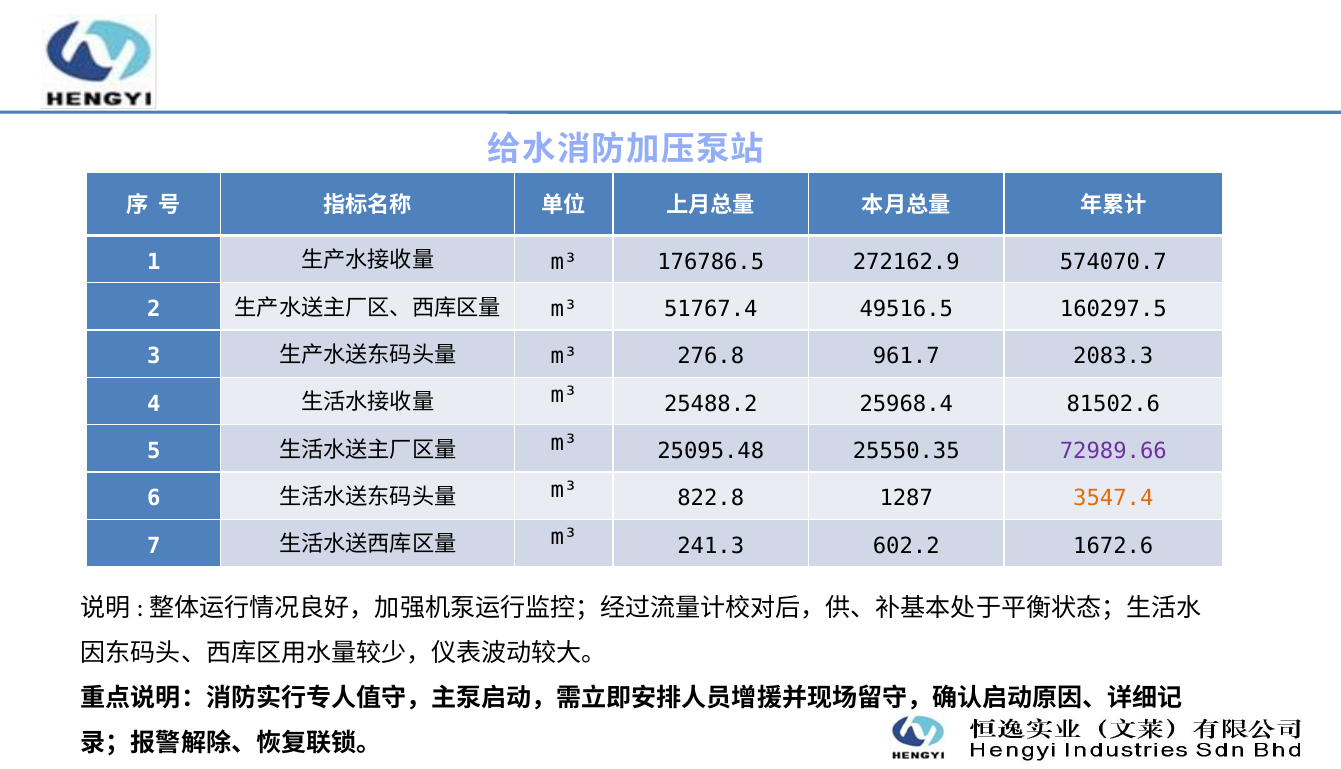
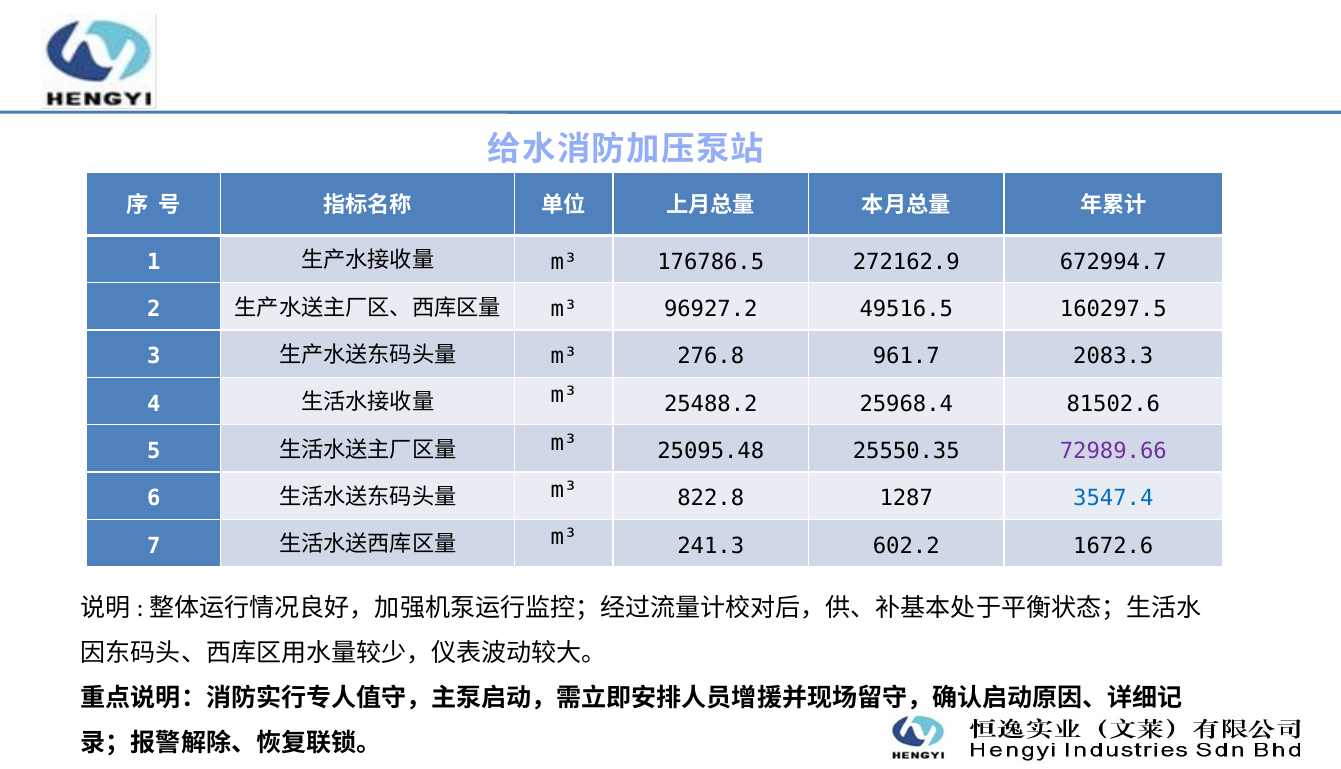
574070.7: 574070.7 -> 672994.7 (1113, 262)
51767.4: 51767.4 -> 96927.2 (711, 309)
3547.4 colour: orange -> blue (1113, 498)
